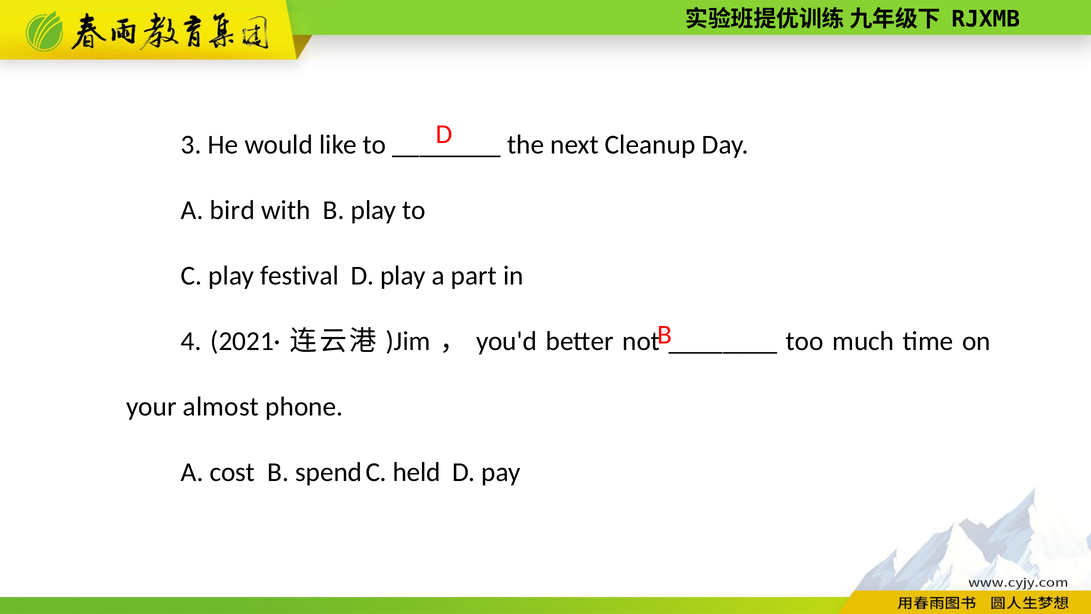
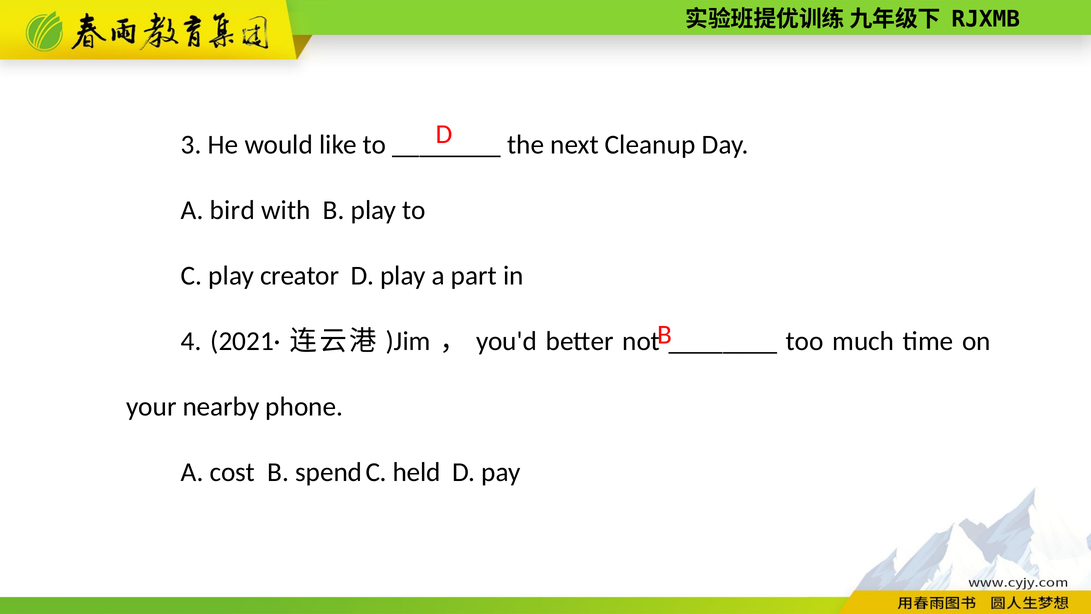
festival: festival -> creator (300, 275)
almost: almost -> nearby (221, 406)
